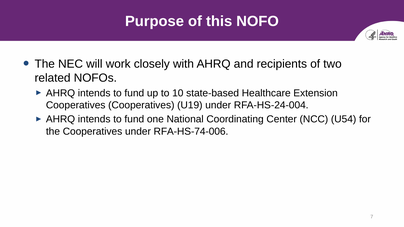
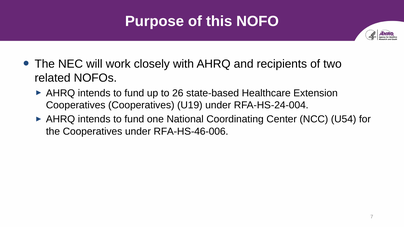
10: 10 -> 26 (178, 93)
RFA-HS-74-006: RFA-HS-74-006 -> RFA-HS-46-006 (191, 132)
